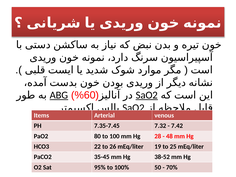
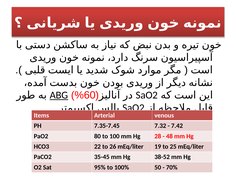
SaO2 underline: present -> none (147, 95)
